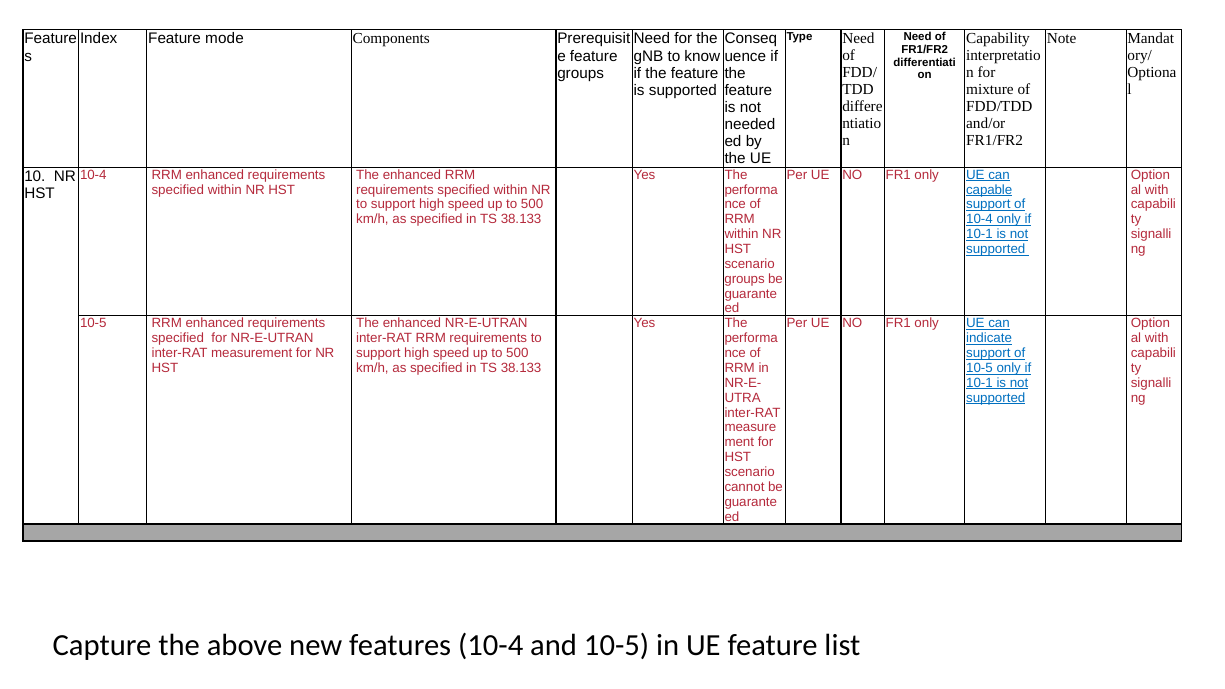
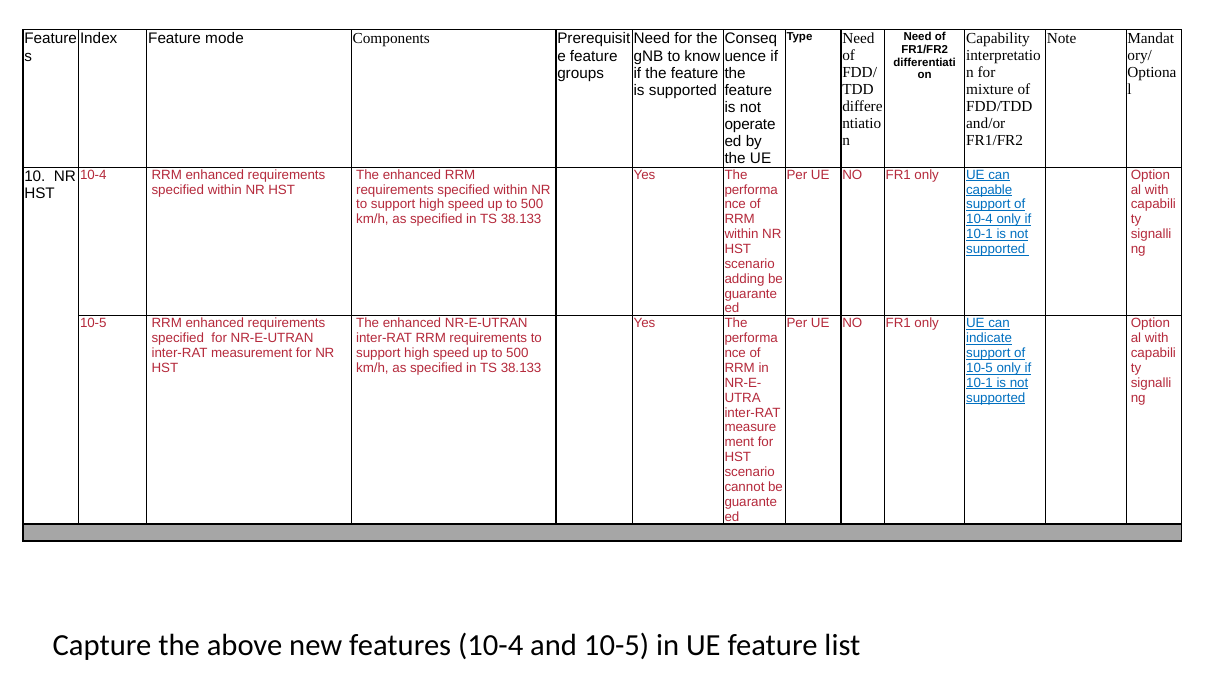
needed: needed -> operate (750, 125)
groups: groups -> adding (745, 279)
